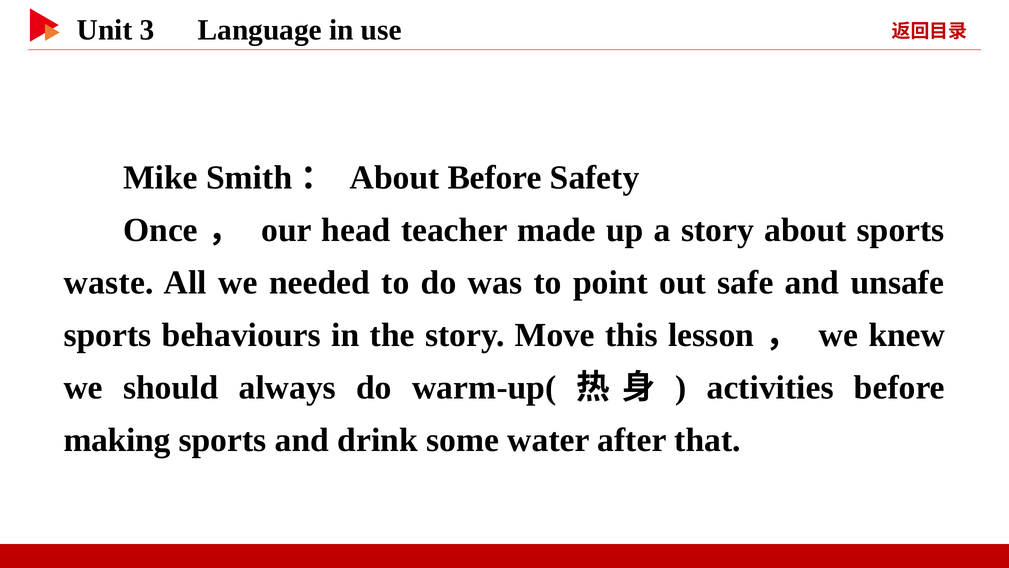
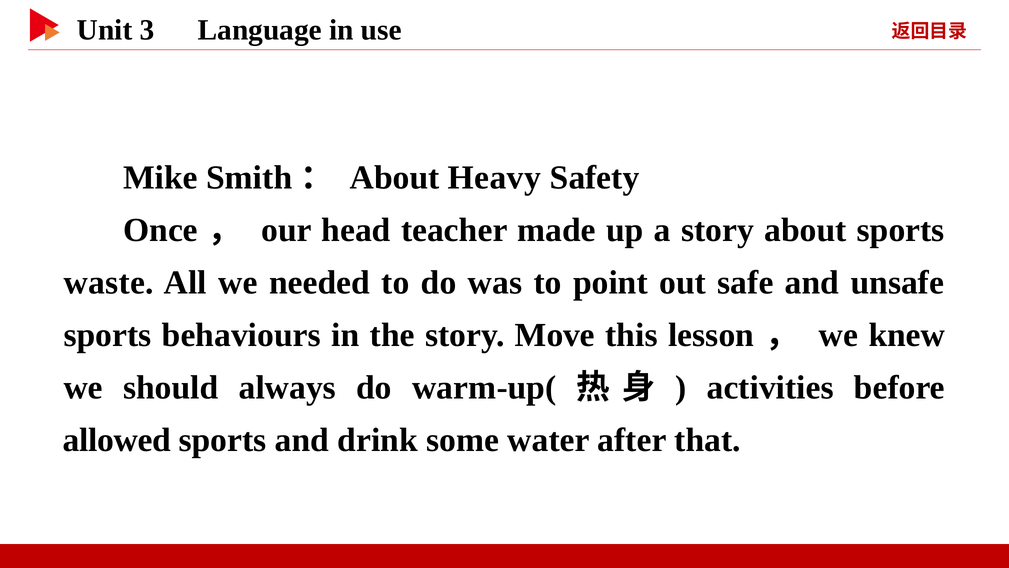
About Before: Before -> Heavy (494, 177)
making: making -> allowed (117, 440)
